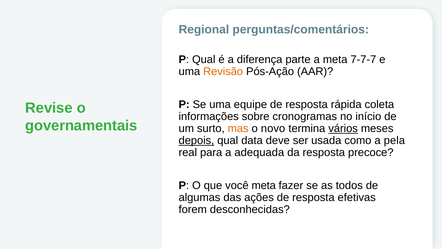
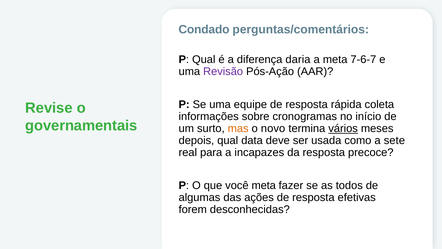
Regional: Regional -> Condado (204, 30)
parte: parte -> daria (298, 60)
7-7-7: 7-7-7 -> 7-6-7 (363, 60)
Revisão colour: orange -> purple (223, 71)
depois underline: present -> none (196, 140)
pela: pela -> sete (394, 140)
adequada: adequada -> incapazes (259, 152)
